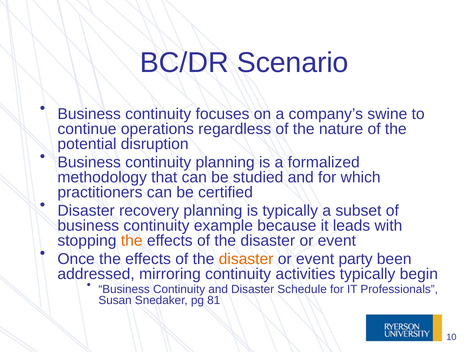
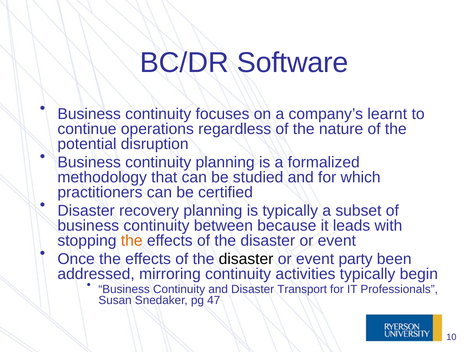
Scenario: Scenario -> Software (293, 63)
swine: swine -> learnt (387, 114)
example: example -> between (223, 226)
disaster colour: orange -> black (246, 259)
Schedule: Schedule -> Transport (302, 289)
81: 81 -> 47 (214, 300)
